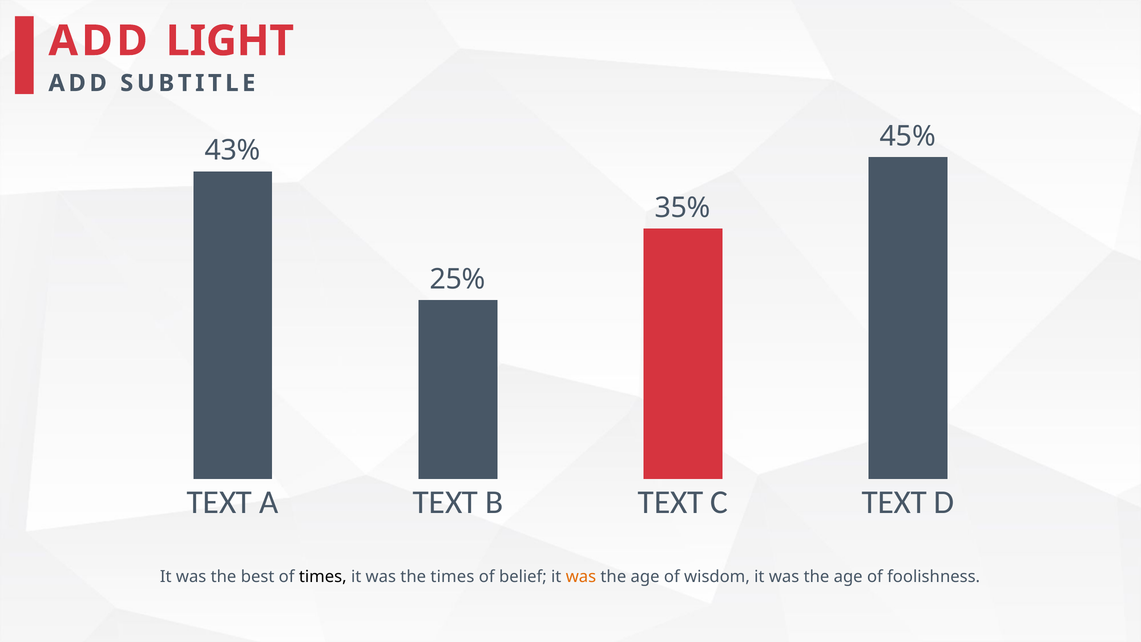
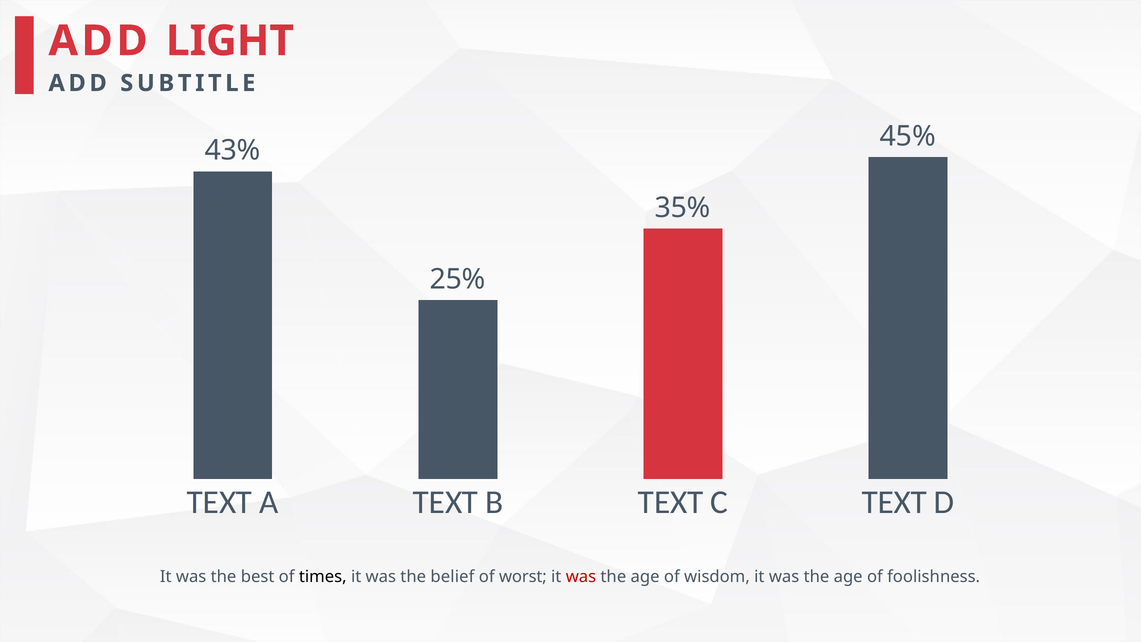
the times: times -> belief (452, 577)
belief: belief -> worst (523, 577)
was colour: orange -> red (581, 577)
